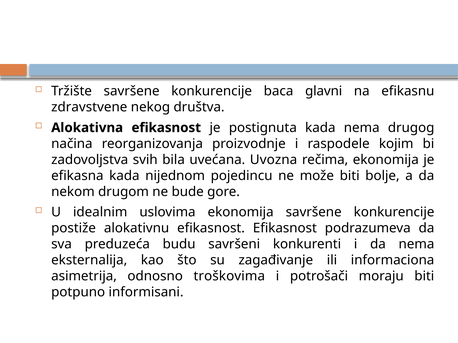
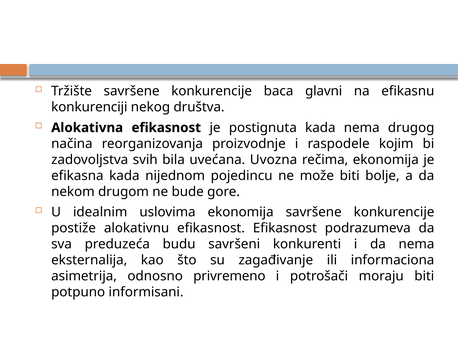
zdravstvene: zdravstvene -> konkurenciji (89, 107)
troškovima: troškovima -> privremeno (229, 277)
